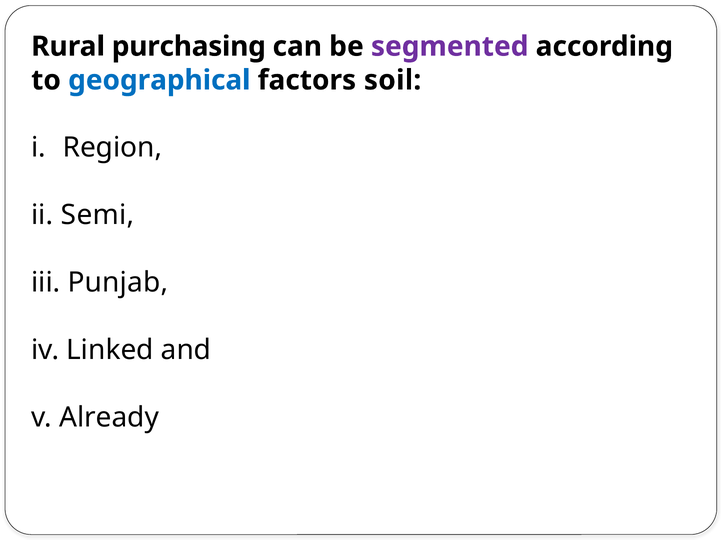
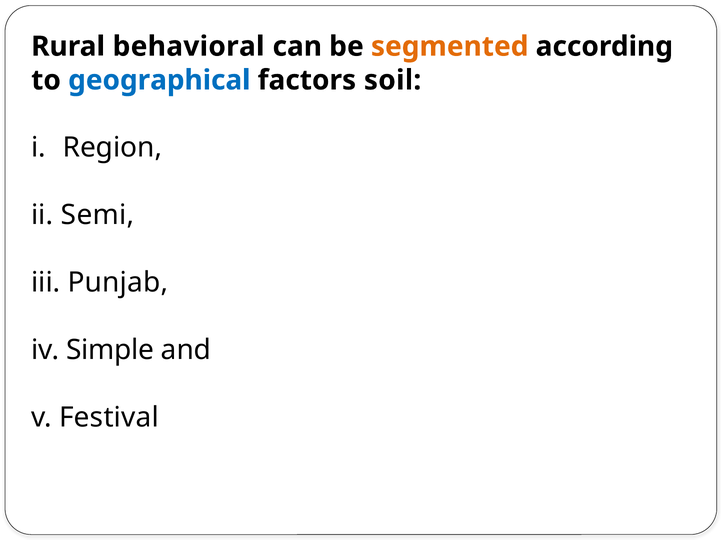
purchasing: purchasing -> behavioral (189, 46)
segmented colour: purple -> orange (450, 46)
Linked: Linked -> Simple (110, 350)
Already: Already -> Festival (109, 417)
